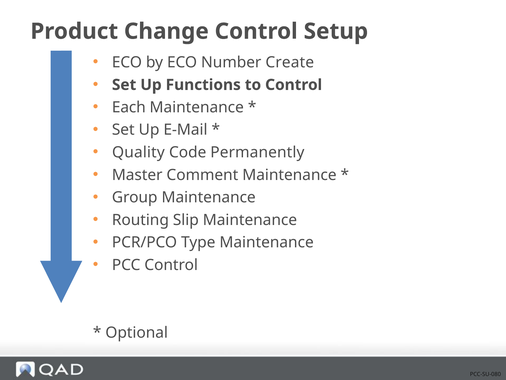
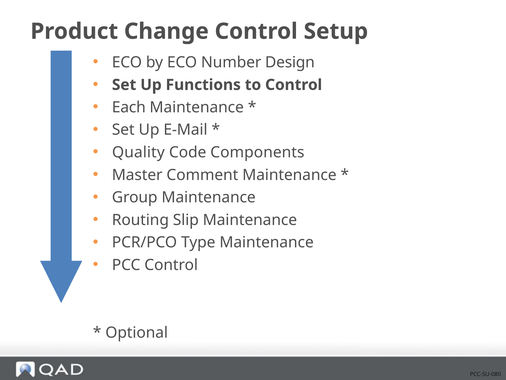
Create: Create -> Design (290, 62)
Permanently: Permanently -> Components (257, 152)
